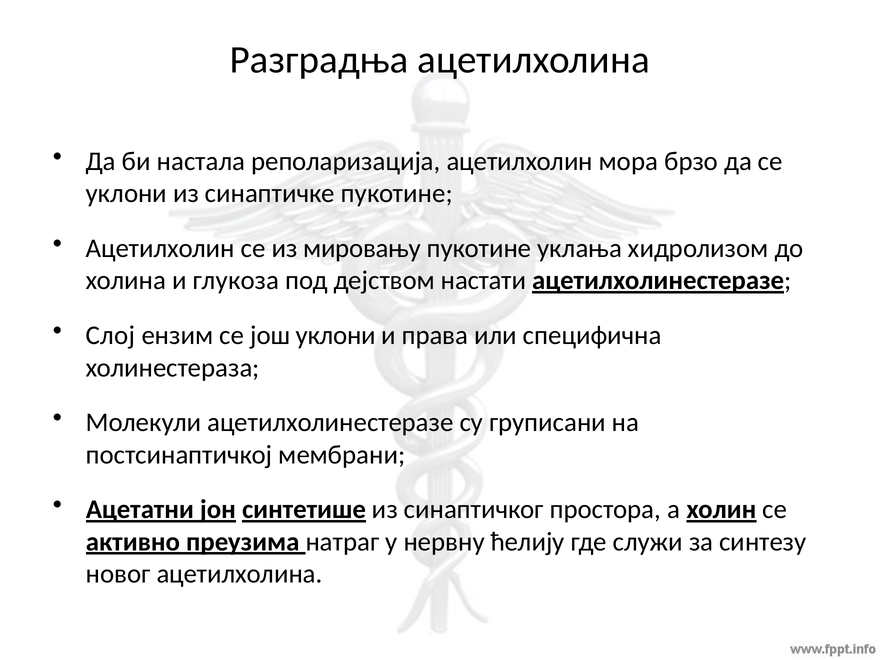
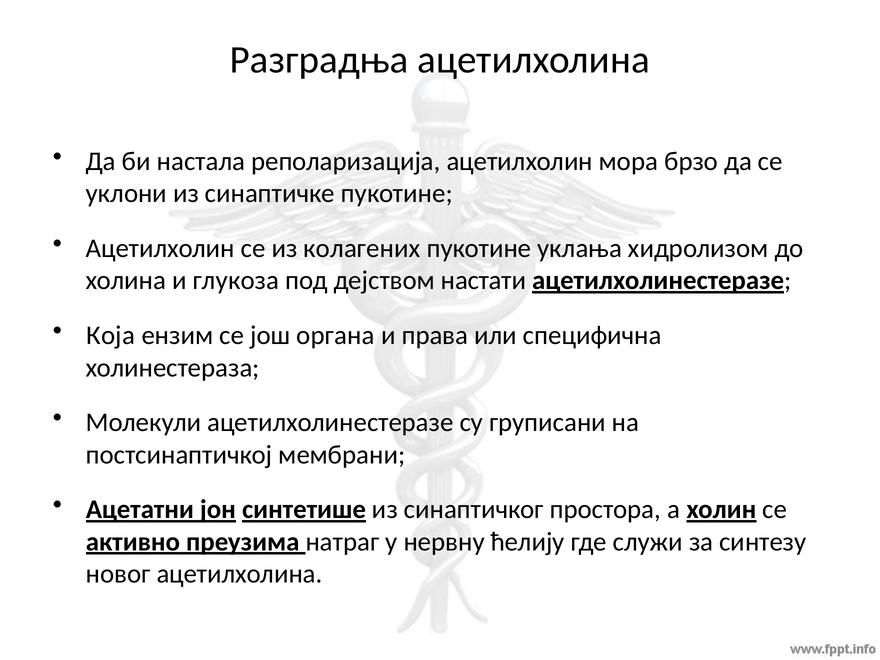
мировању: мировању -> колагених (362, 248)
Слој: Слој -> Која (111, 335)
још уклони: уклони -> органа (336, 335)
